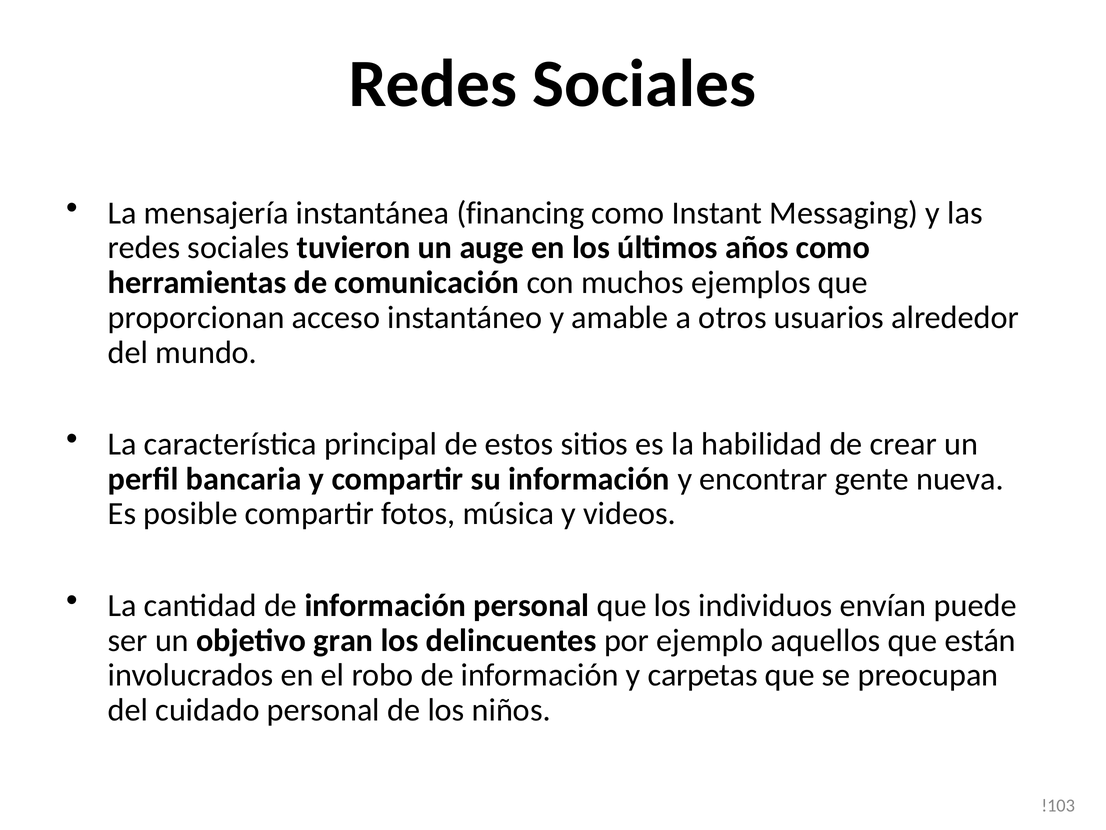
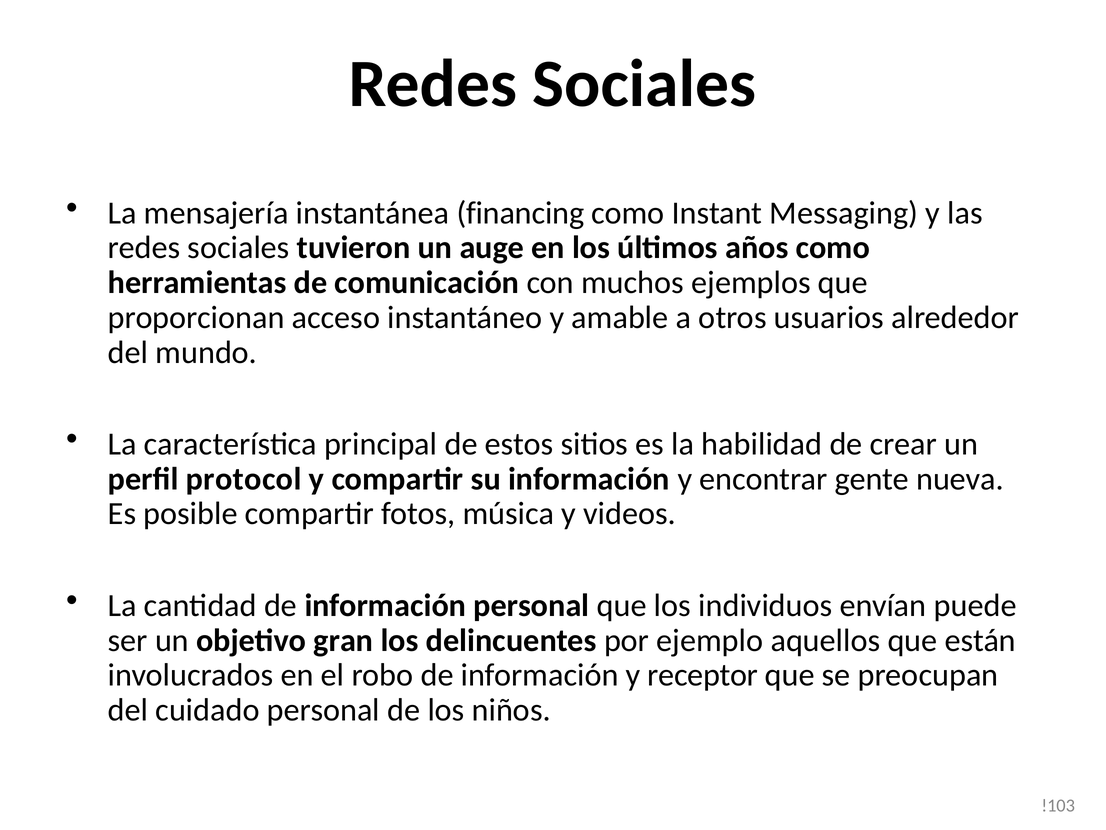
bancaria: bancaria -> protocol (244, 479)
carpetas: carpetas -> receptor (703, 675)
